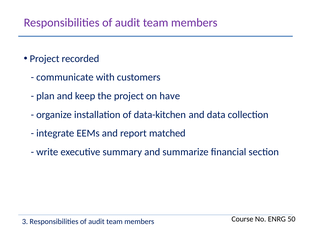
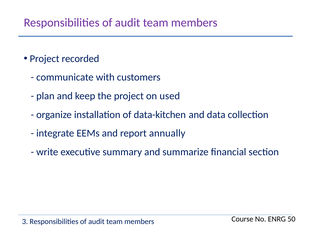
have: have -> used (170, 96)
matched: matched -> annually (167, 133)
